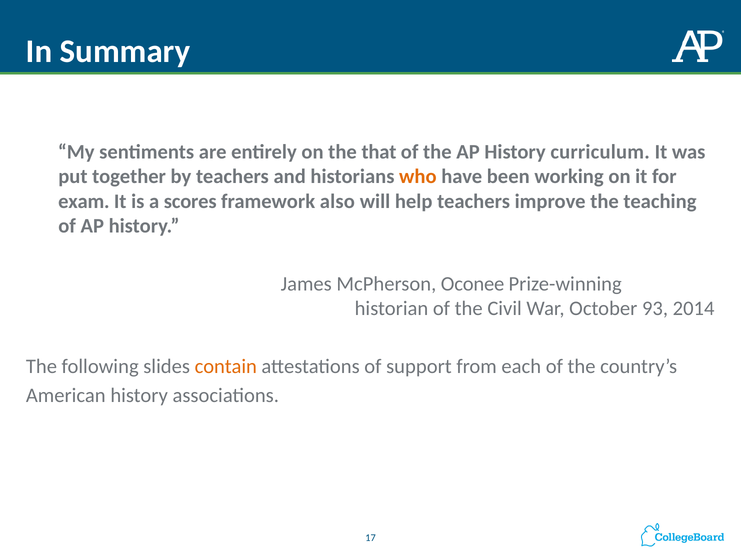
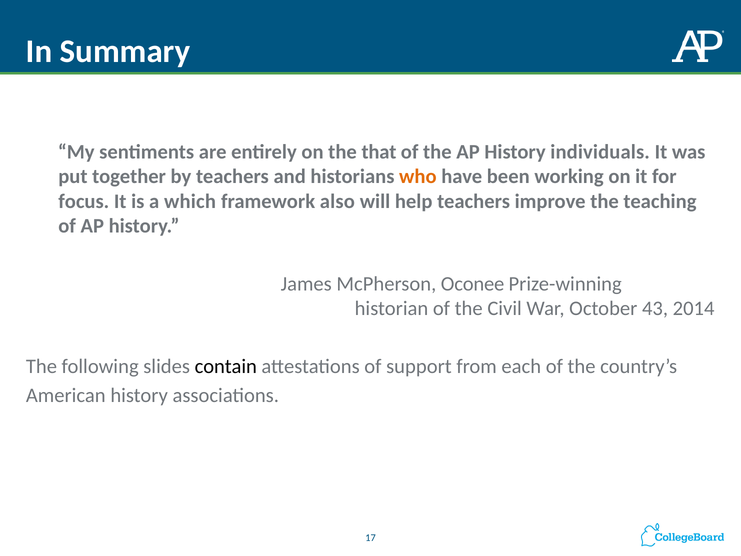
curriculum: curriculum -> individuals (600, 152)
exam: exam -> focus (84, 201)
scores: scores -> which (190, 201)
93: 93 -> 43 (655, 308)
contain colour: orange -> black (226, 366)
